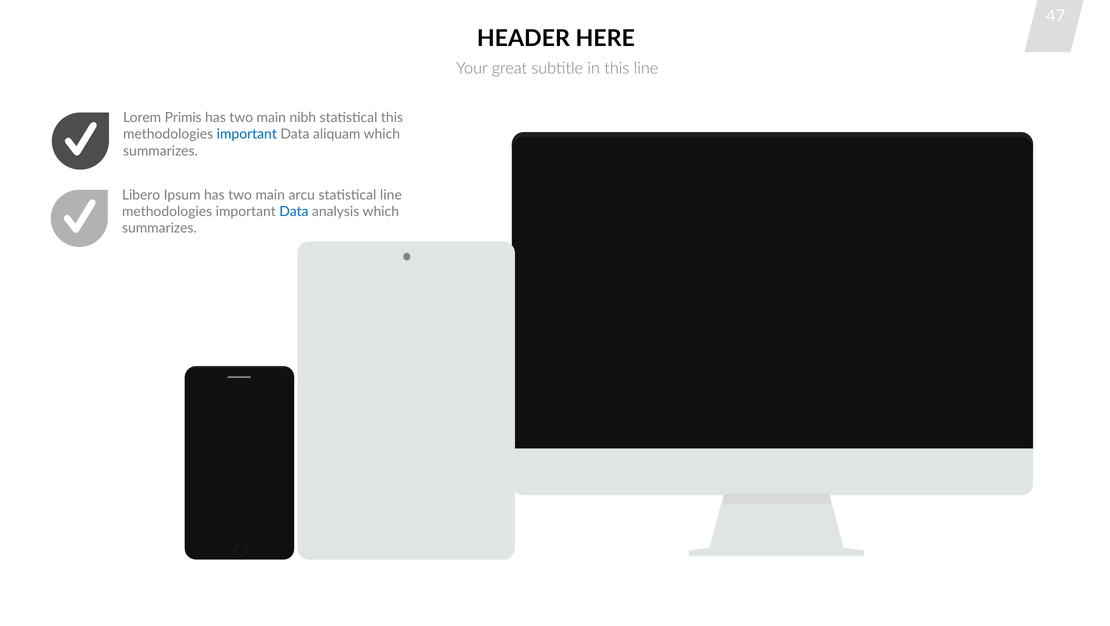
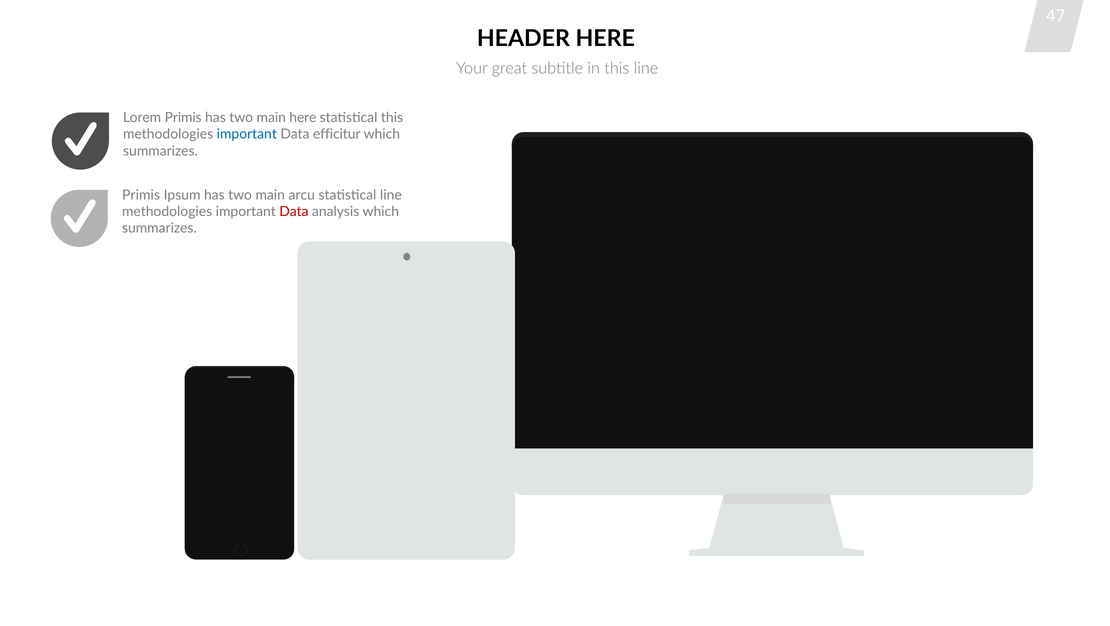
main nibh: nibh -> here (303, 118)
aliquam: aliquam -> efficitur (337, 134)
Libero: Libero -> Primis (141, 195)
Data colour: blue -> red (294, 212)
